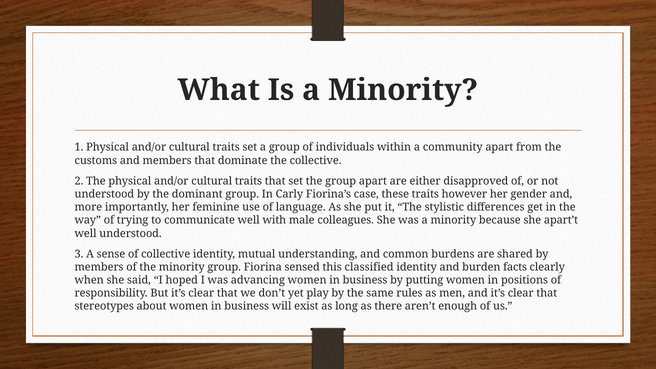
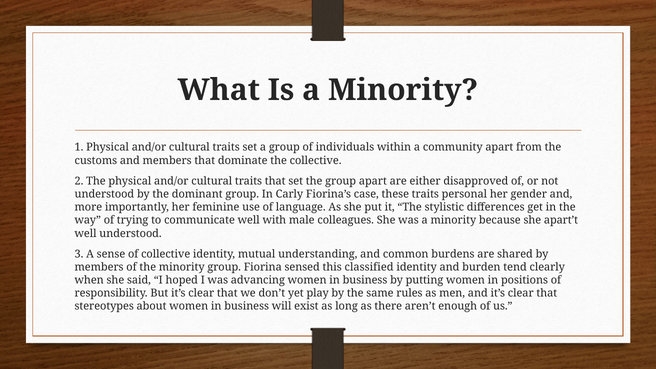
however: however -> personal (464, 194)
facts: facts -> tend (515, 267)
